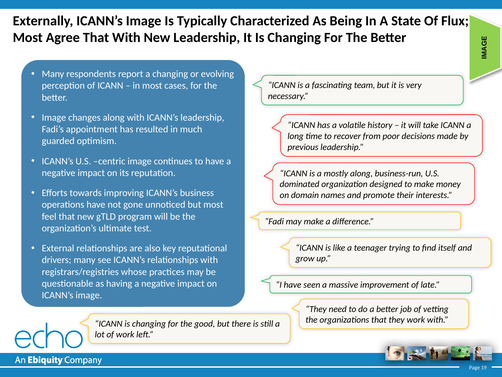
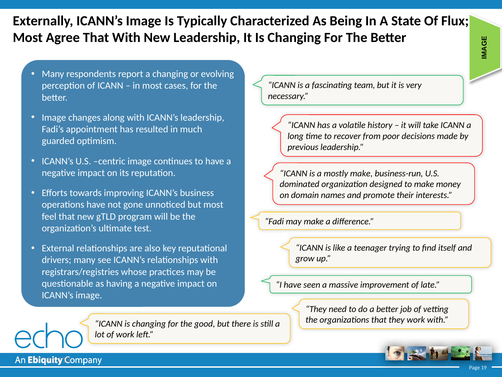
mostly along: along -> make (361, 173)
